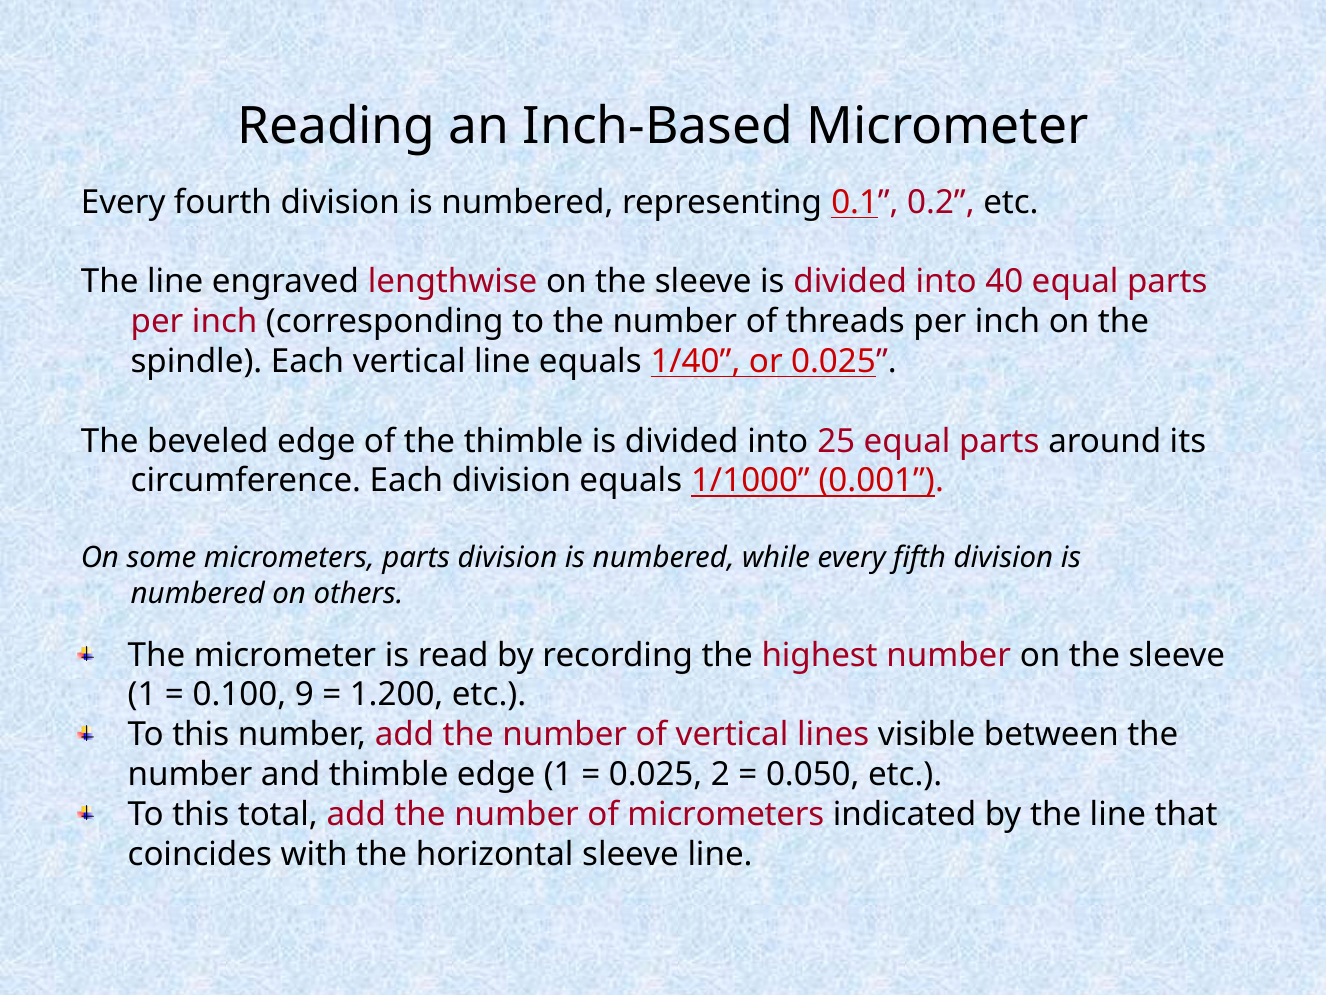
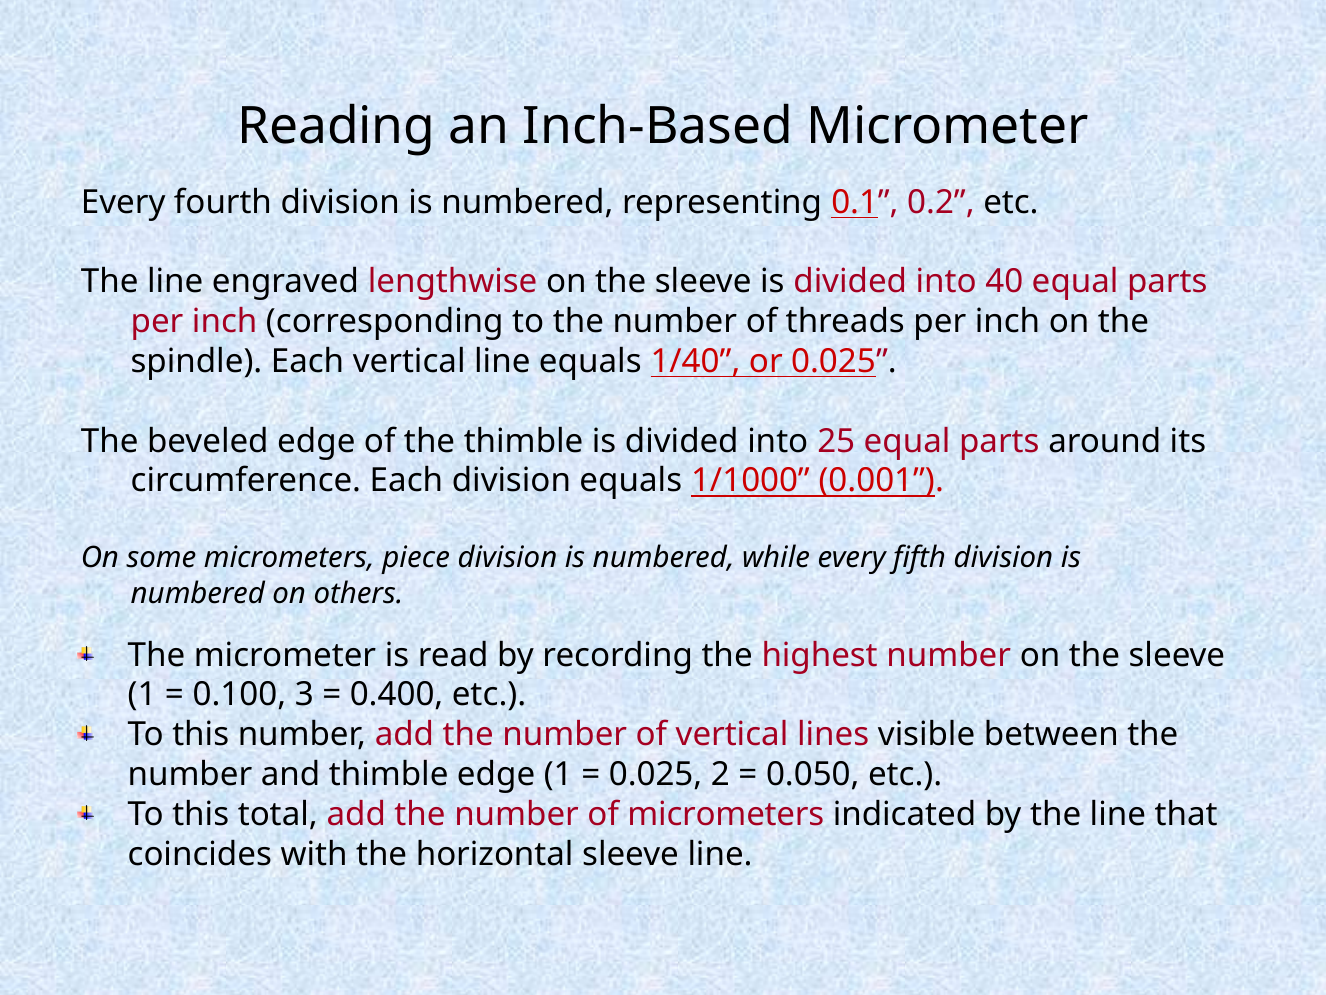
micrometers parts: parts -> piece (416, 558)
9: 9 -> 3 (304, 695)
1.200: 1.200 -> 0.400 (397, 695)
